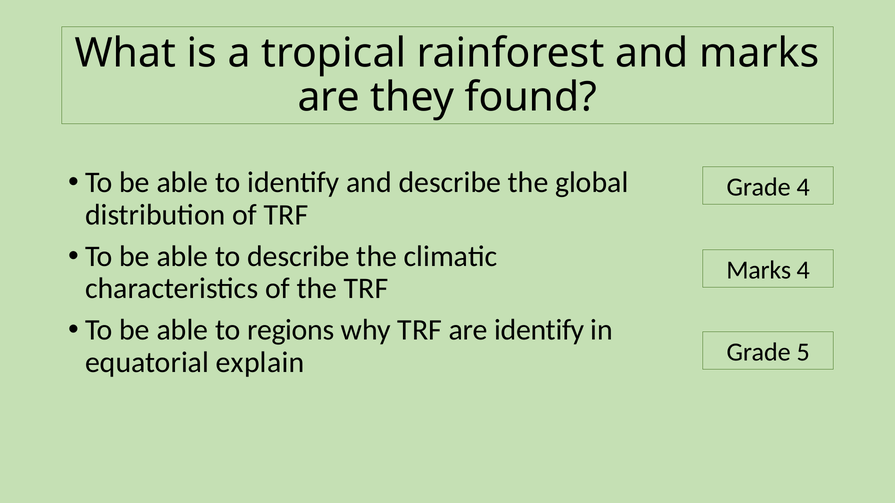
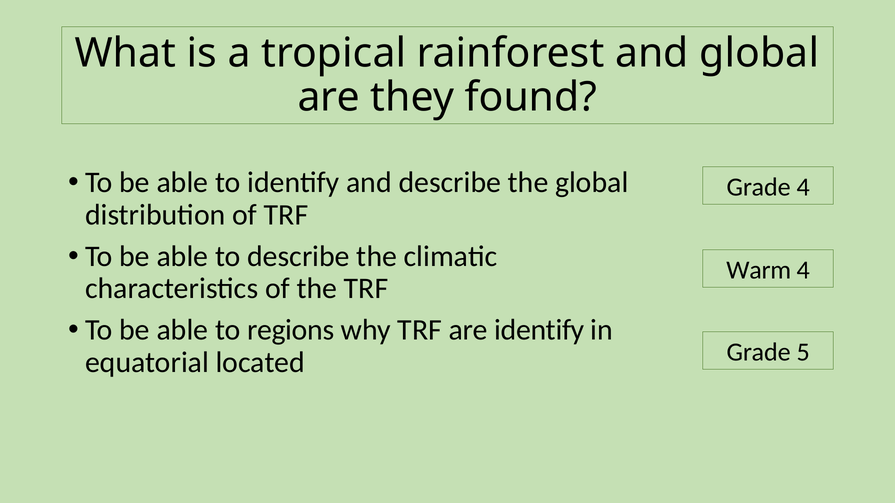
and marks: marks -> global (759, 53)
Marks: Marks -> Warm (759, 271)
explain: explain -> located (260, 363)
